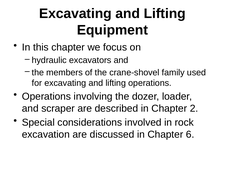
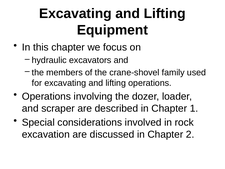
2: 2 -> 1 (194, 108)
6: 6 -> 2 (190, 134)
